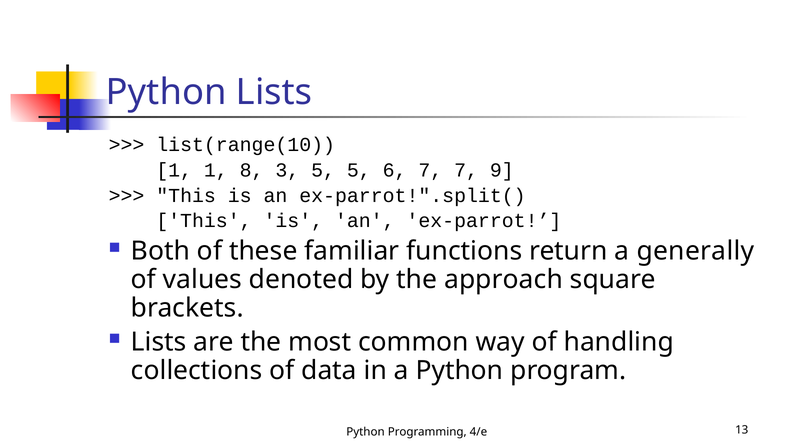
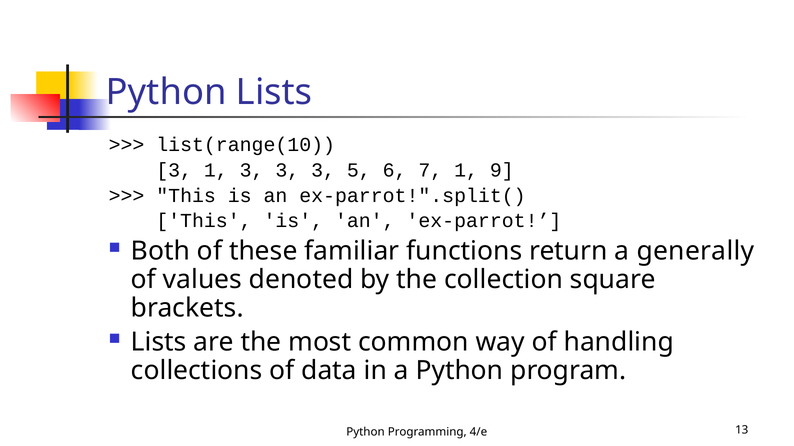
1: 1 -> 3 (174, 170)
1 8: 8 -> 3 (252, 170)
5: 5 -> 3 (323, 170)
7 7: 7 -> 1 (466, 170)
approach: approach -> collection (504, 280)
